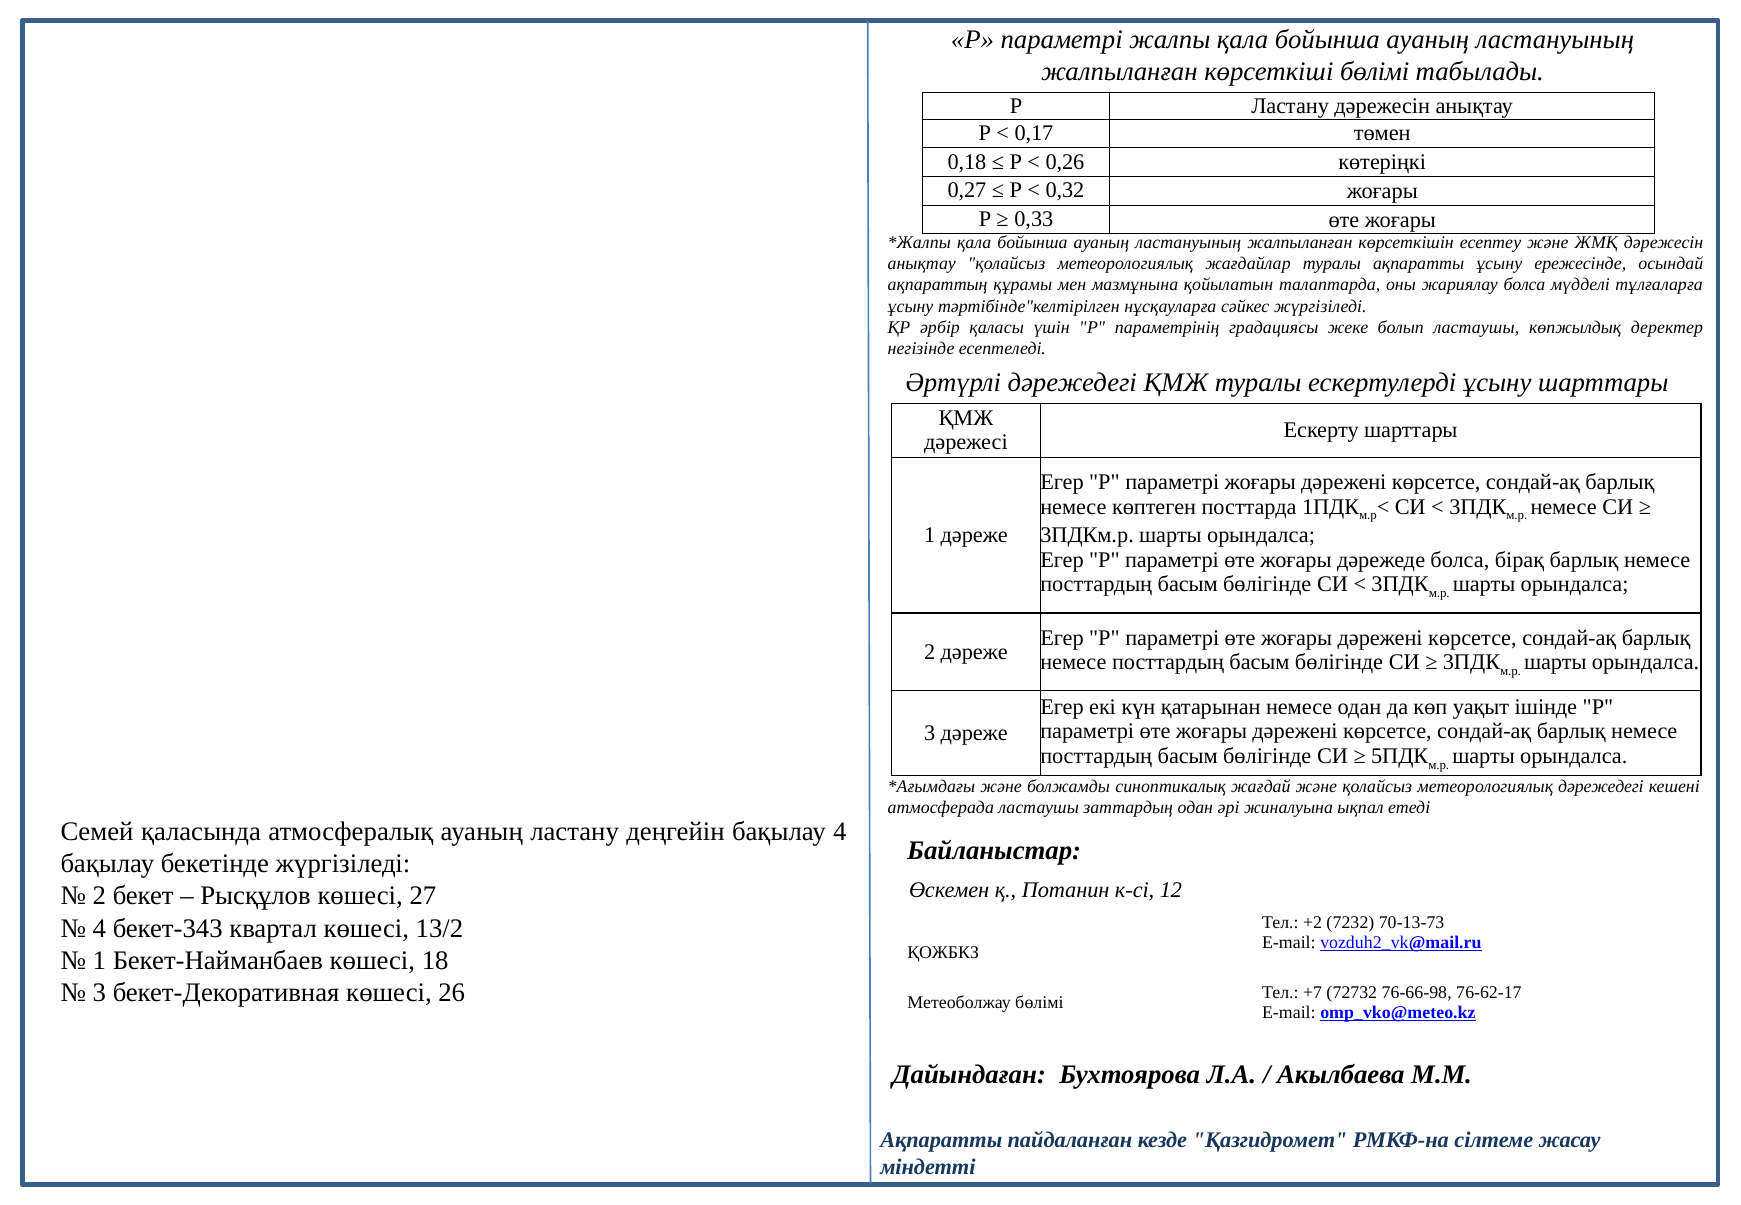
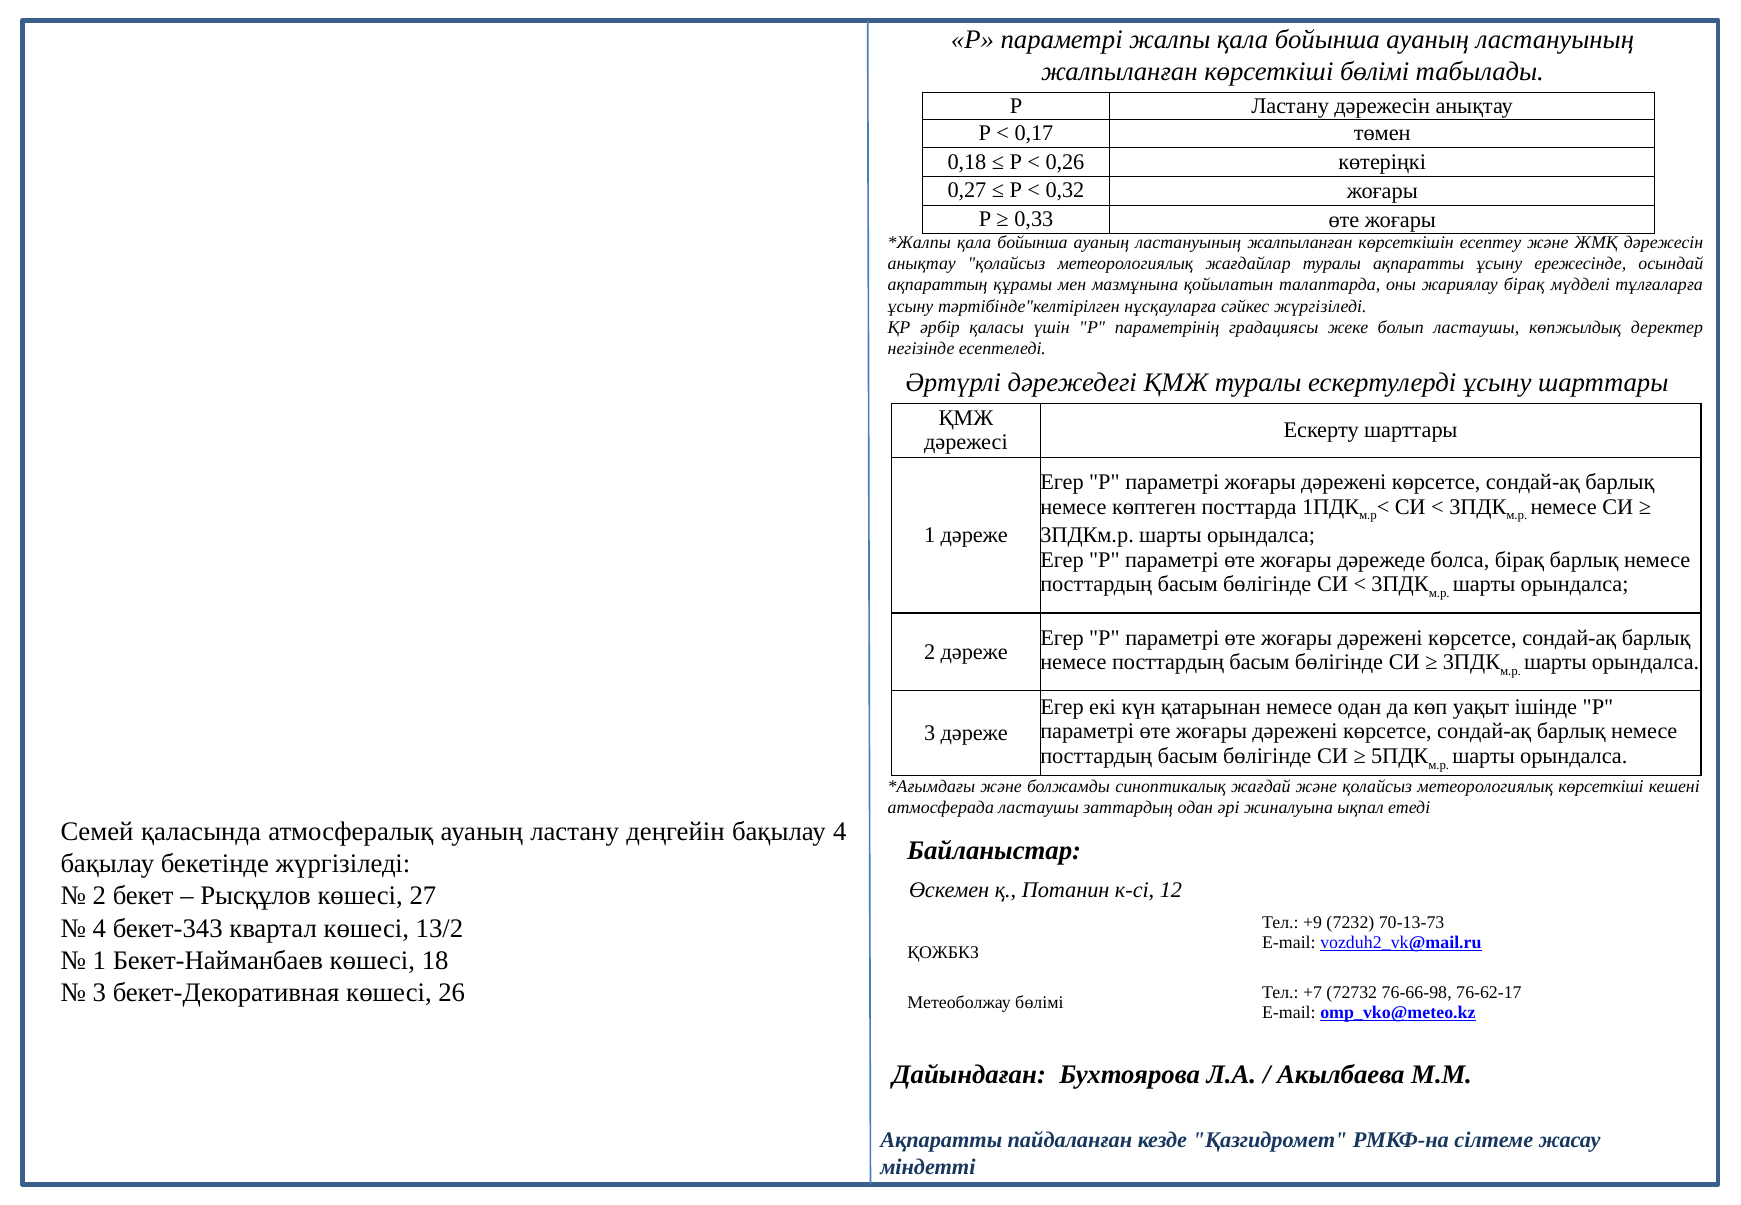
жариялау болса: болса -> бірақ (1524, 285)
метеорологиялық дәрежедегі: дәрежедегі -> көрсеткіші (1601, 787)
+2: +2 -> +9 (1313, 923)
